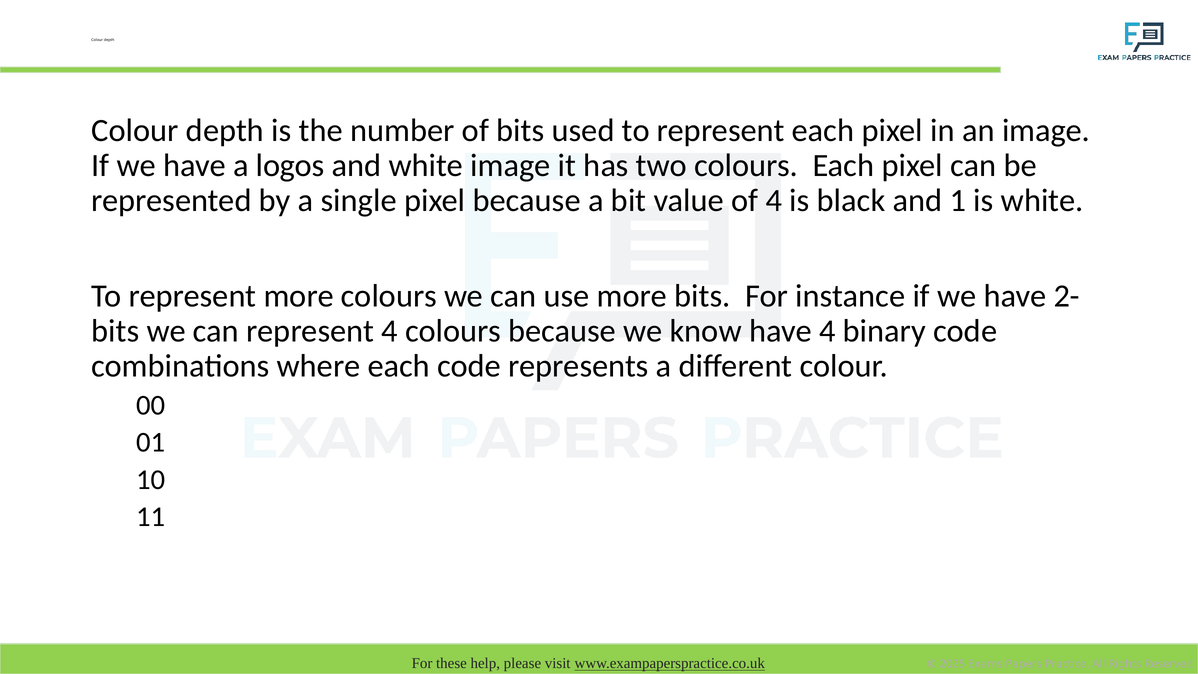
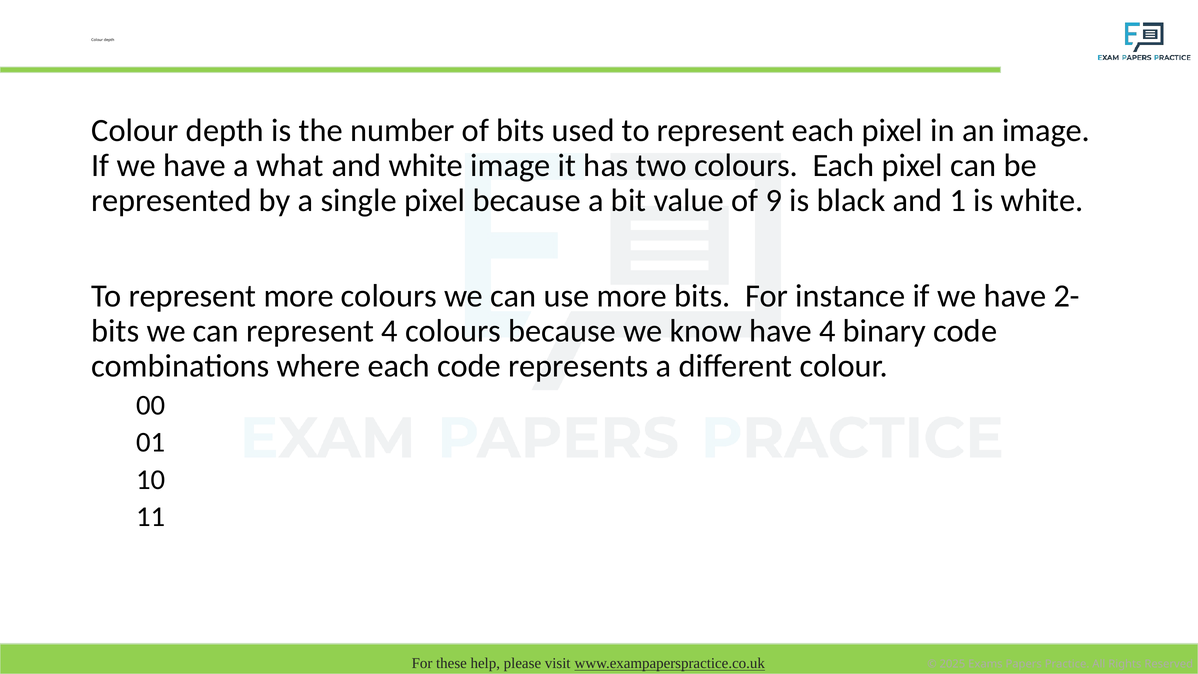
logos: logos -> what (290, 166)
of 4: 4 -> 9 (774, 201)
